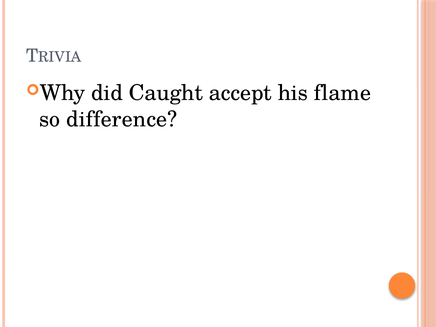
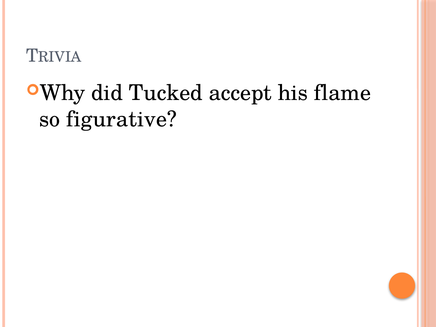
Caught: Caught -> Tucked (166, 93)
difference: difference -> figurative (122, 119)
